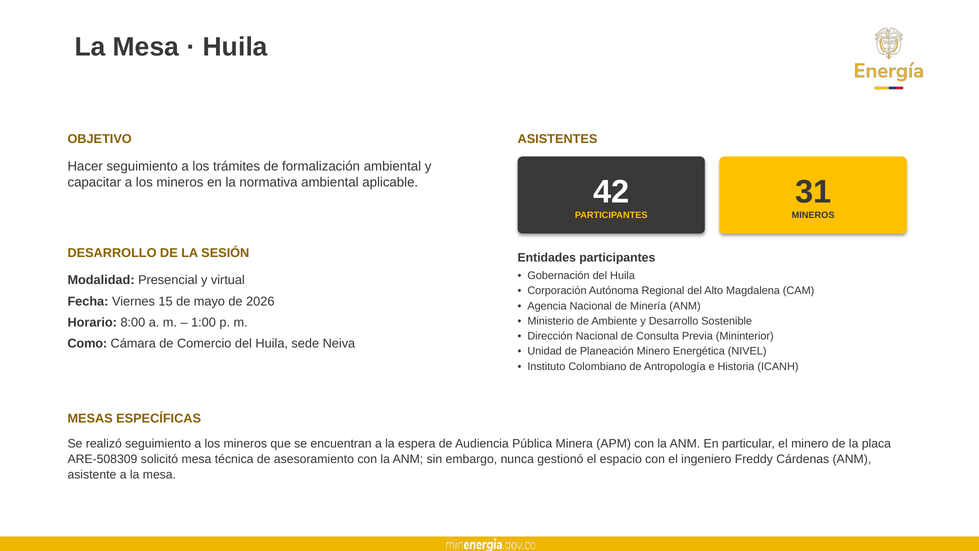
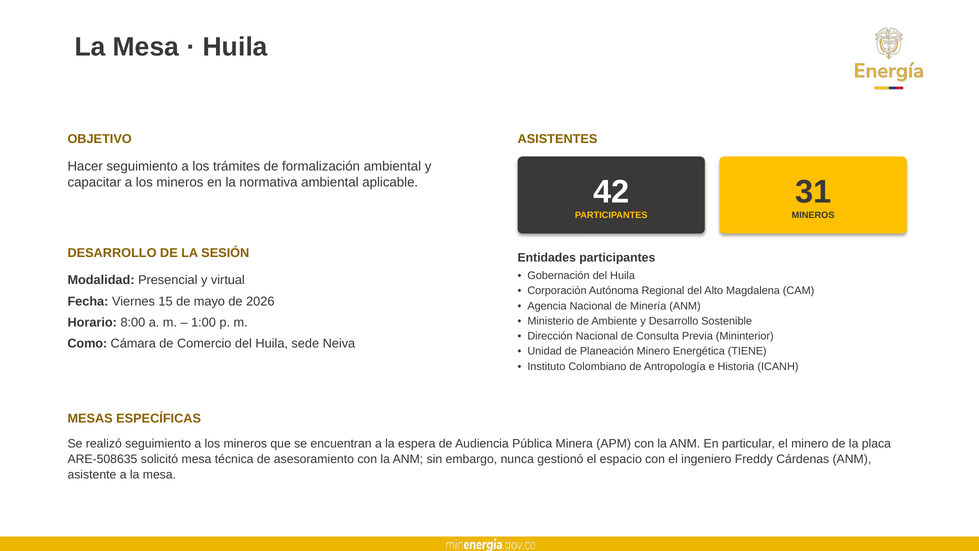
NIVEL: NIVEL -> TIENE (747, 351)
ARE-508309: ARE-508309 -> ARE-508635 (102, 459)
